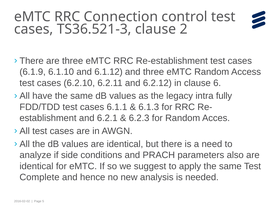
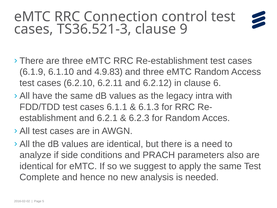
2: 2 -> 9 (184, 29)
6.1.12: 6.1.12 -> 4.9.83 (108, 72)
fully: fully -> with (224, 96)
